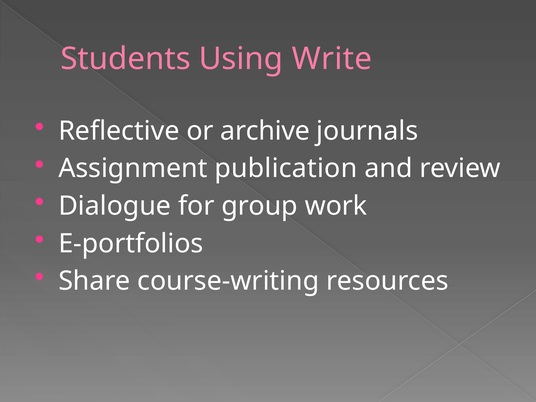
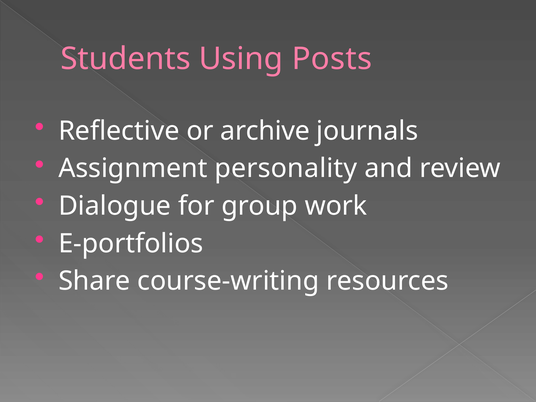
Write: Write -> Posts (332, 59)
publication: publication -> personality (286, 168)
